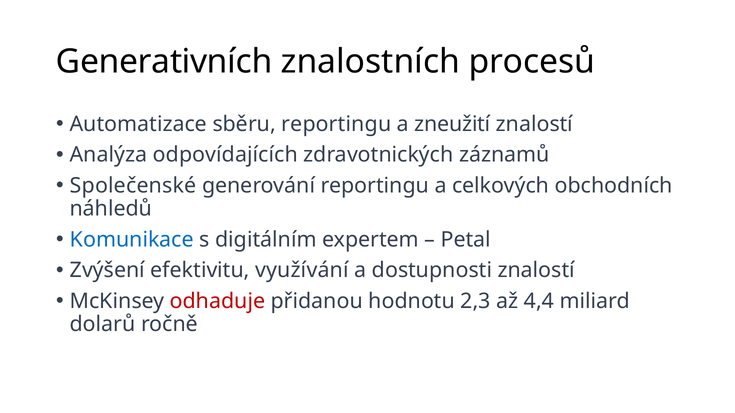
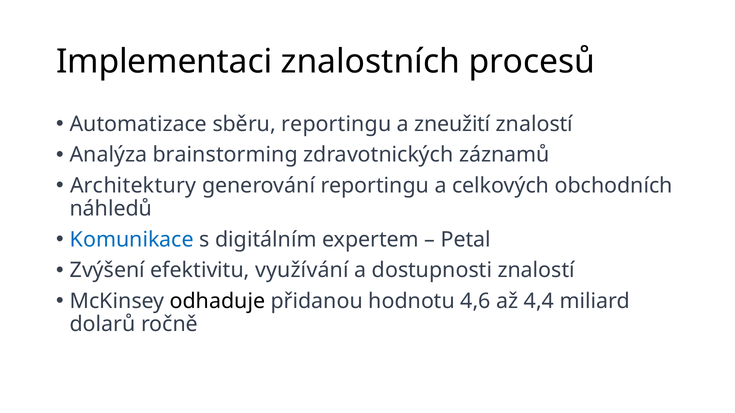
Generativních: Generativních -> Implementaci (164, 62)
odpovídajících: odpovídajících -> brainstorming (225, 155)
Společenské: Společenské -> Architektury (133, 186)
odhaduje colour: red -> black (218, 302)
2,3: 2,3 -> 4,6 (476, 302)
